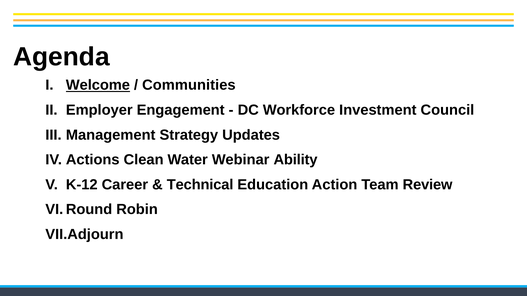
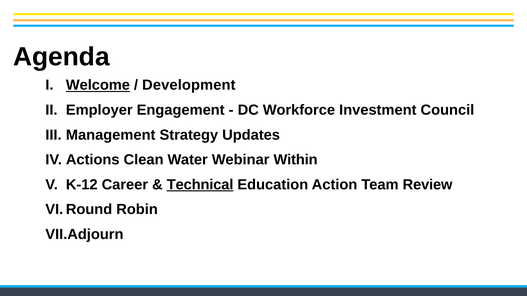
Communities: Communities -> Development (189, 85)
Ability: Ability -> Within (296, 160)
Technical underline: none -> present (200, 185)
